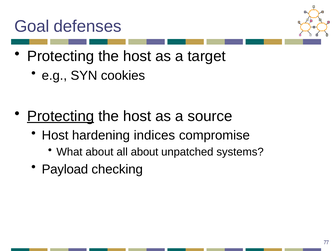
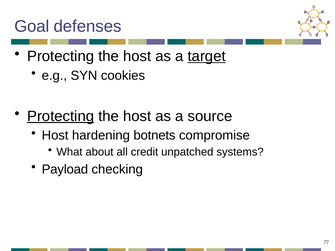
target underline: none -> present (207, 56)
indices: indices -> botnets (154, 136)
all about: about -> credit (144, 152)
